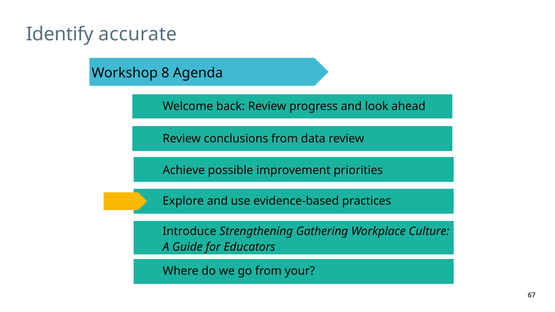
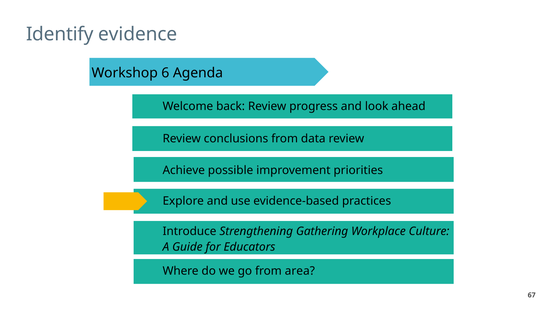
accurate: accurate -> evidence (138, 34)
8: 8 -> 6 (165, 73)
your: your -> area (300, 271)
